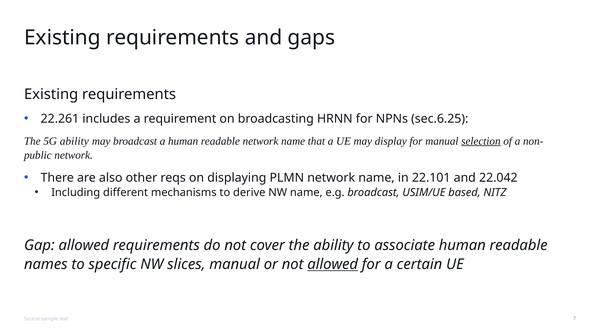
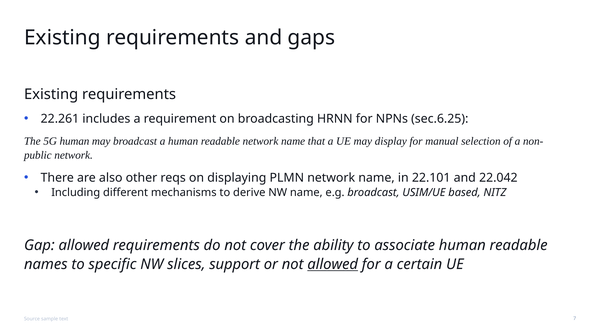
5G ability: ability -> human (74, 141)
selection underline: present -> none (481, 141)
slices manual: manual -> support (235, 265)
